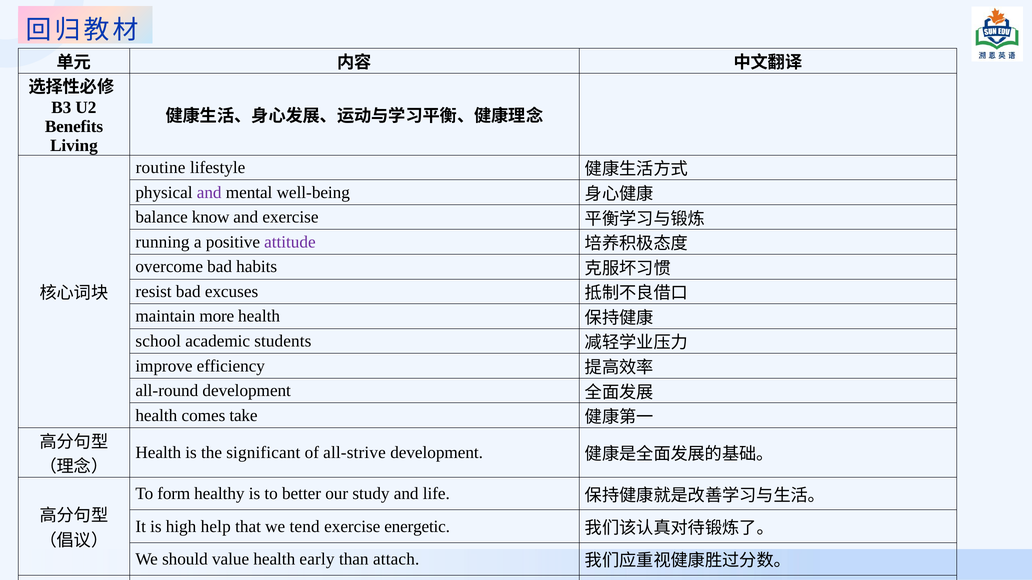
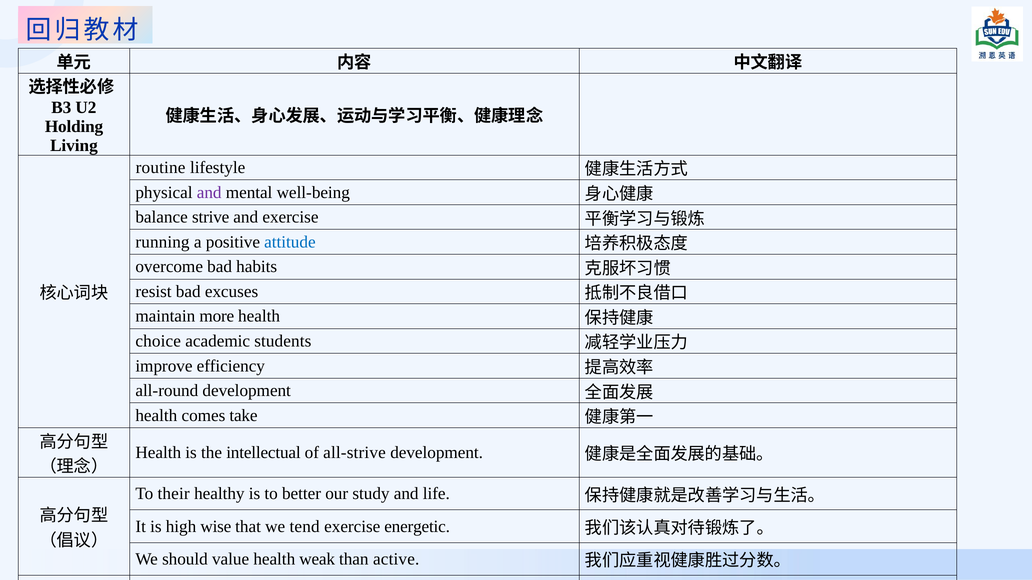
Benefits: Benefits -> Holding (74, 127)
know: know -> strive (211, 217)
attitude colour: purple -> blue (290, 242)
school: school -> choice (158, 341)
significant: significant -> intellectual (263, 453)
form: form -> their (174, 494)
help: help -> wise (216, 527)
early: early -> weak (317, 560)
attach: attach -> active (396, 560)
